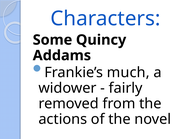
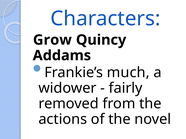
Some: Some -> Grow (52, 40)
